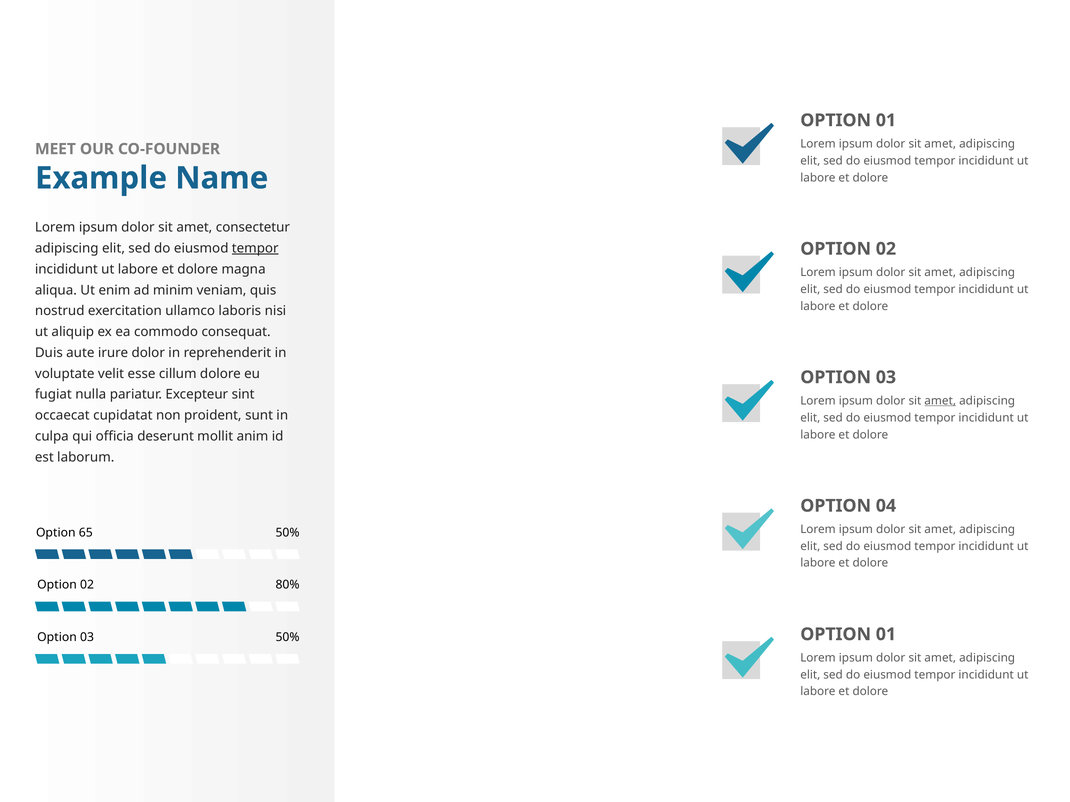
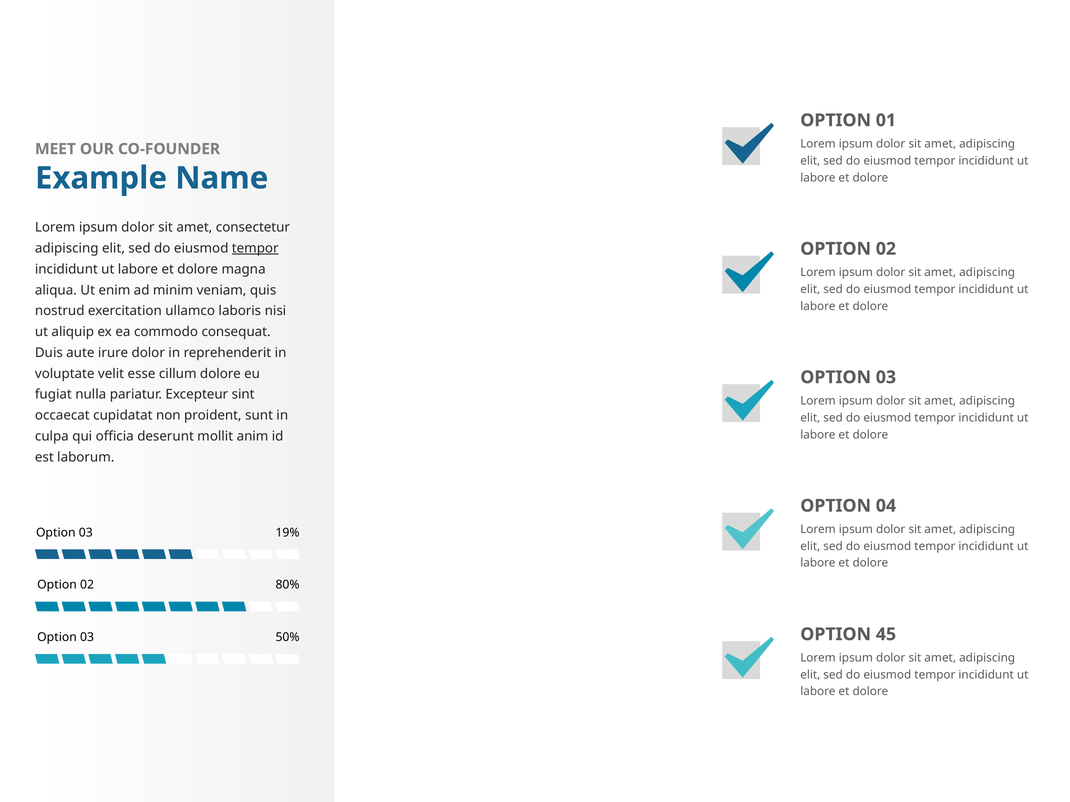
amet underline: present -> none (940, 401)
65: 65 -> 03 (86, 533)
50%: 50% -> 19% (288, 533)
01: 01 -> 45 (886, 635)
